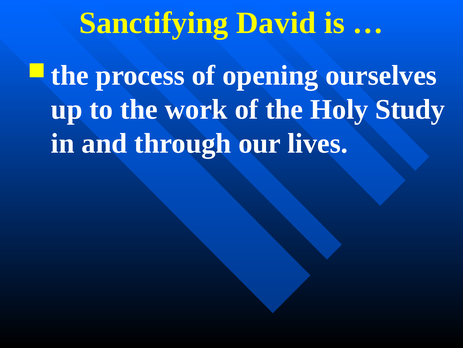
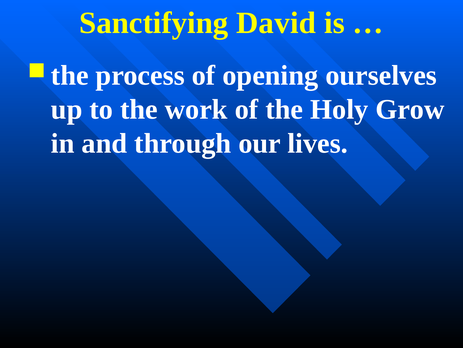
Study: Study -> Grow (410, 109)
